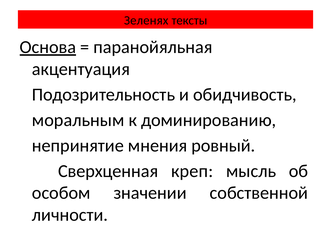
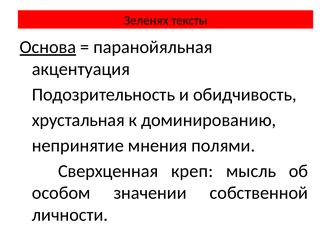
моральным: моральным -> хрустальная (78, 120)
ровный: ровный -> полями (223, 146)
